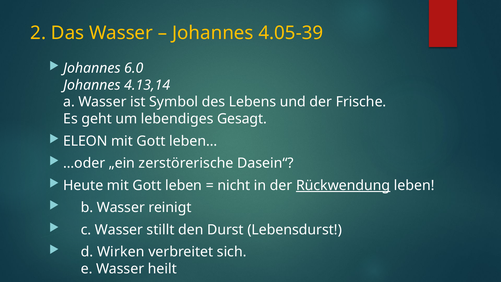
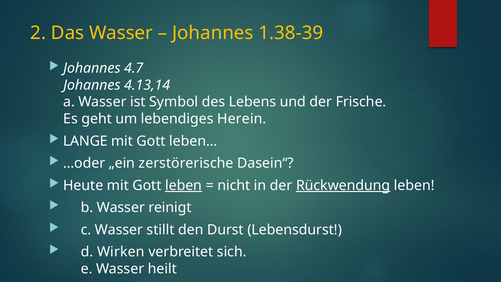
4.05-39: 4.05-39 -> 1.38-39 (291, 33)
6.0: 6.0 -> 4.7 (134, 68)
Gesagt: Gesagt -> Herein (242, 119)
ELEON: ELEON -> LANGE (85, 141)
leben underline: none -> present (184, 185)
